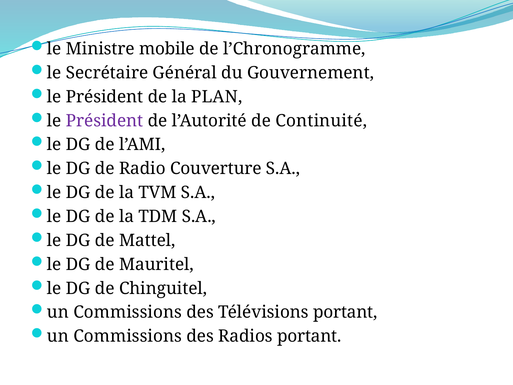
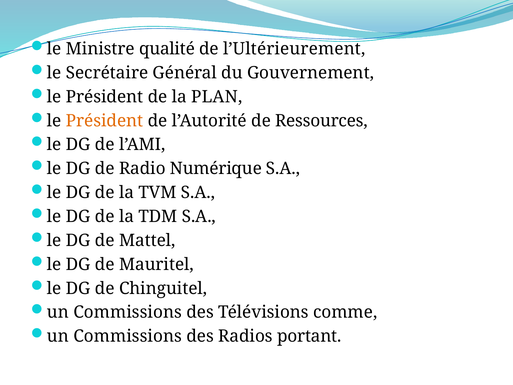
mobile: mobile -> qualité (167, 49)
l’Chronogramme: l’Chronogramme -> l’Ultérieurement (294, 49)
Président colour: purple -> orange (105, 121)
Continuité: Continuité -> Ressources (321, 121)
Couverture: Couverture -> Numérique (216, 169)
Télévisions portant: portant -> comme (345, 312)
